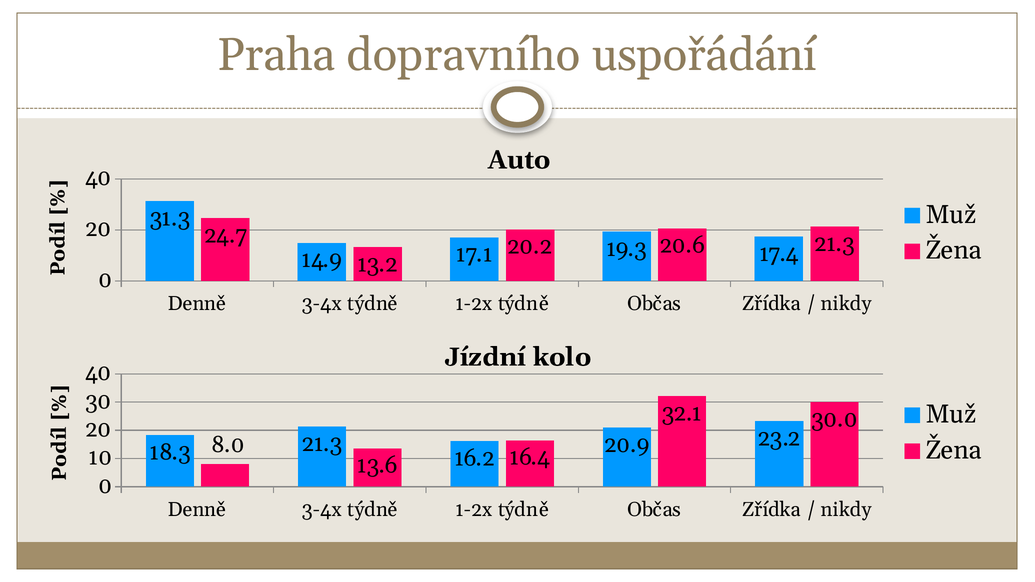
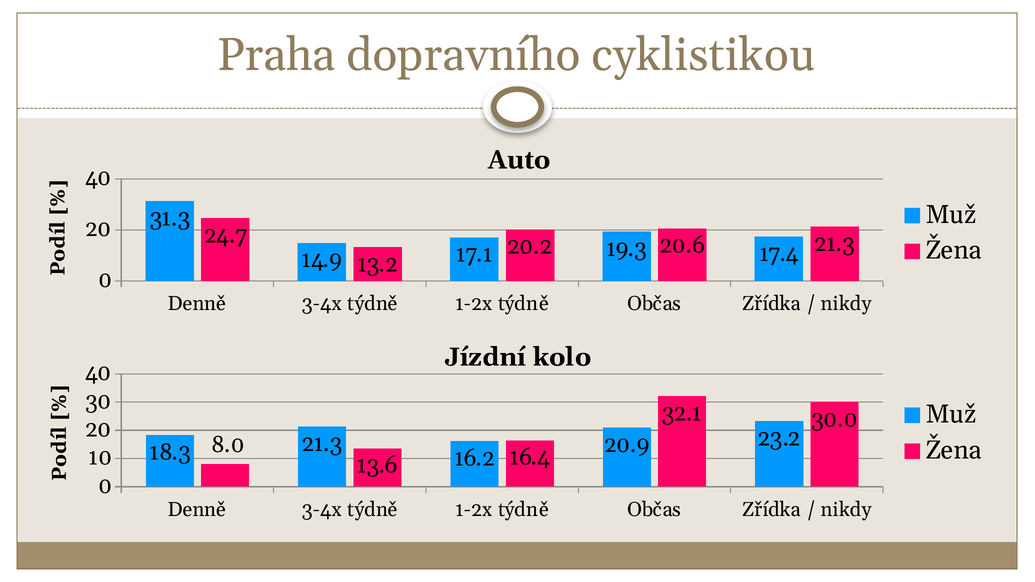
uspořádání: uspořádání -> cyklistikou (704, 55)
